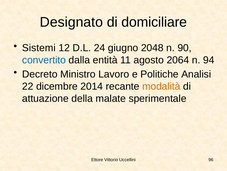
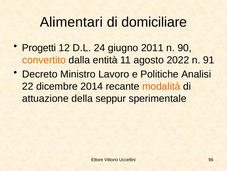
Designato: Designato -> Alimentari (71, 22)
Sistemi: Sistemi -> Progetti (39, 48)
2048: 2048 -> 2011 (152, 48)
convertito colour: blue -> orange (44, 60)
2064: 2064 -> 2022 (178, 60)
94: 94 -> 91 (209, 60)
malate: malate -> seppur (111, 98)
